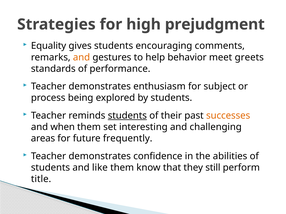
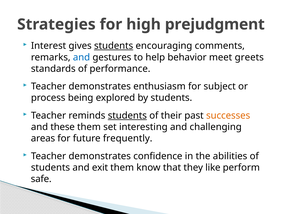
Equality: Equality -> Interest (49, 46)
students underline: none -> present (114, 46)
and colour: orange -> blue (81, 57)
when: when -> these (63, 127)
like: like -> exit (100, 168)
still: still -> like (213, 168)
title: title -> safe (41, 179)
